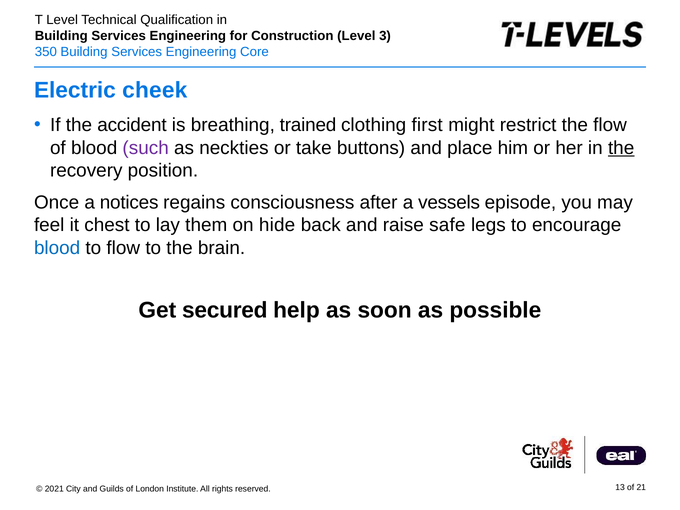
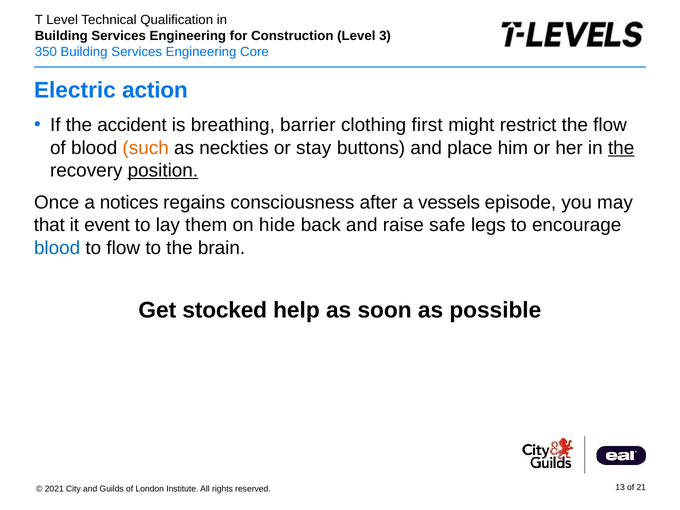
cheek: cheek -> action (155, 90)
trained: trained -> barrier (308, 125)
such colour: purple -> orange (146, 148)
take: take -> stay (314, 148)
position underline: none -> present (163, 170)
feel: feel -> that (49, 225)
chest: chest -> event (107, 225)
secured: secured -> stocked (225, 310)
